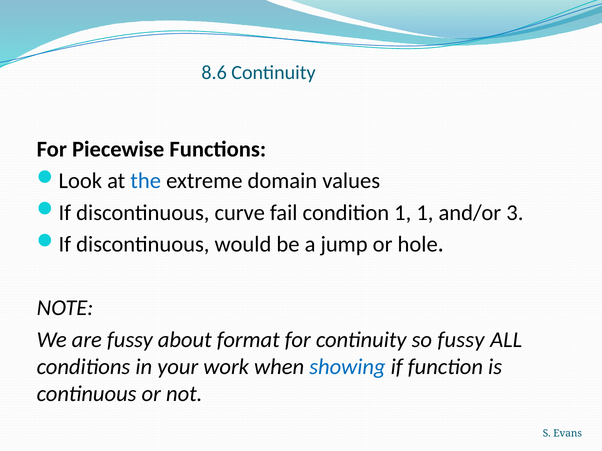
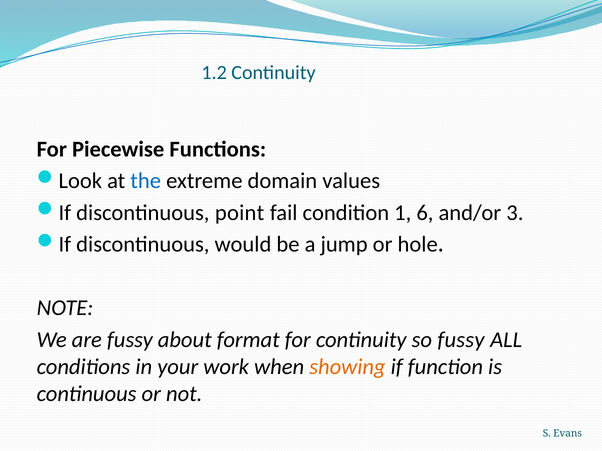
8.6: 8.6 -> 1.2 (214, 73)
curve: curve -> point (240, 213)
1 1: 1 -> 6 (425, 213)
showing colour: blue -> orange (347, 367)
